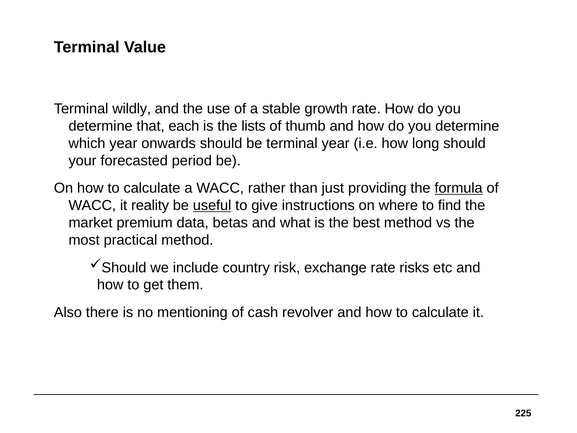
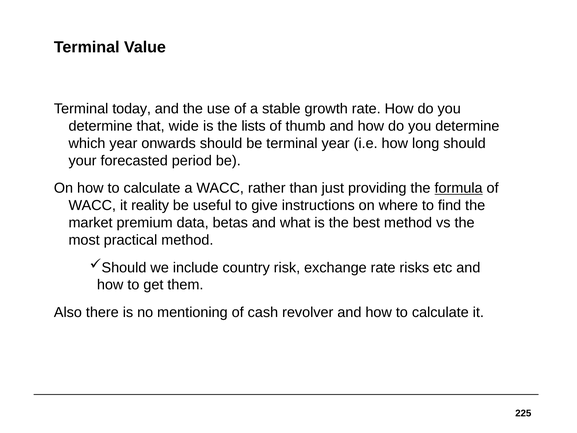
wildly: wildly -> today (132, 109)
each: each -> wide (184, 126)
useful underline: present -> none (212, 205)
